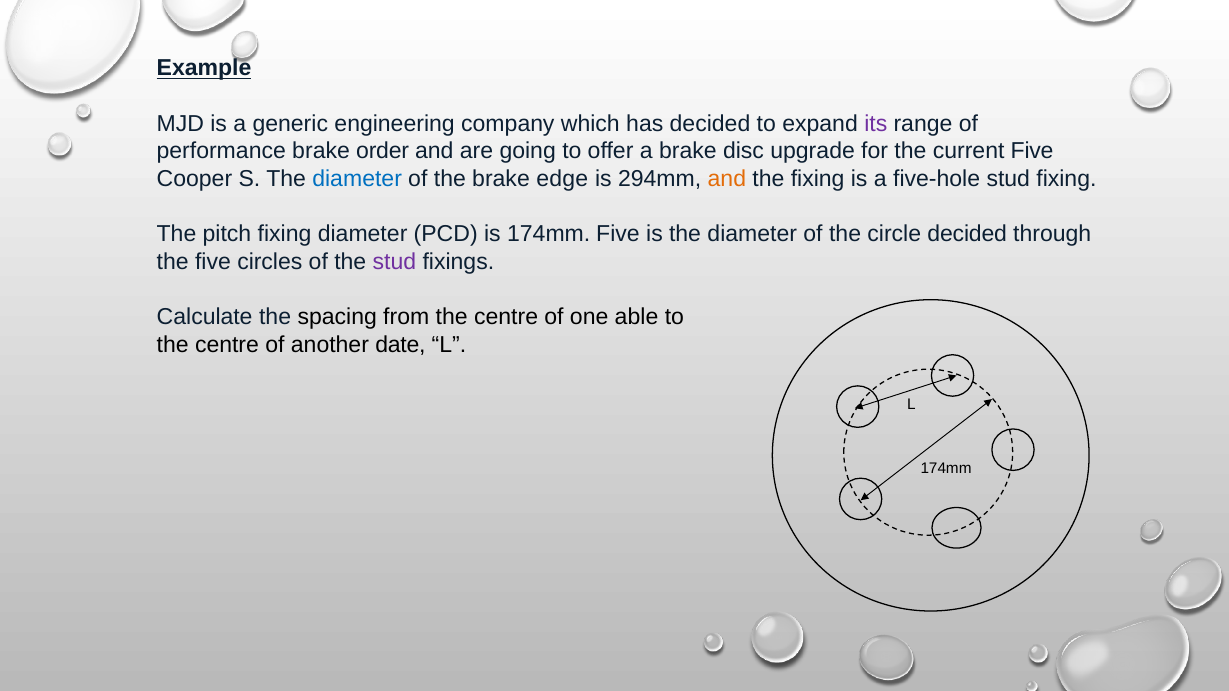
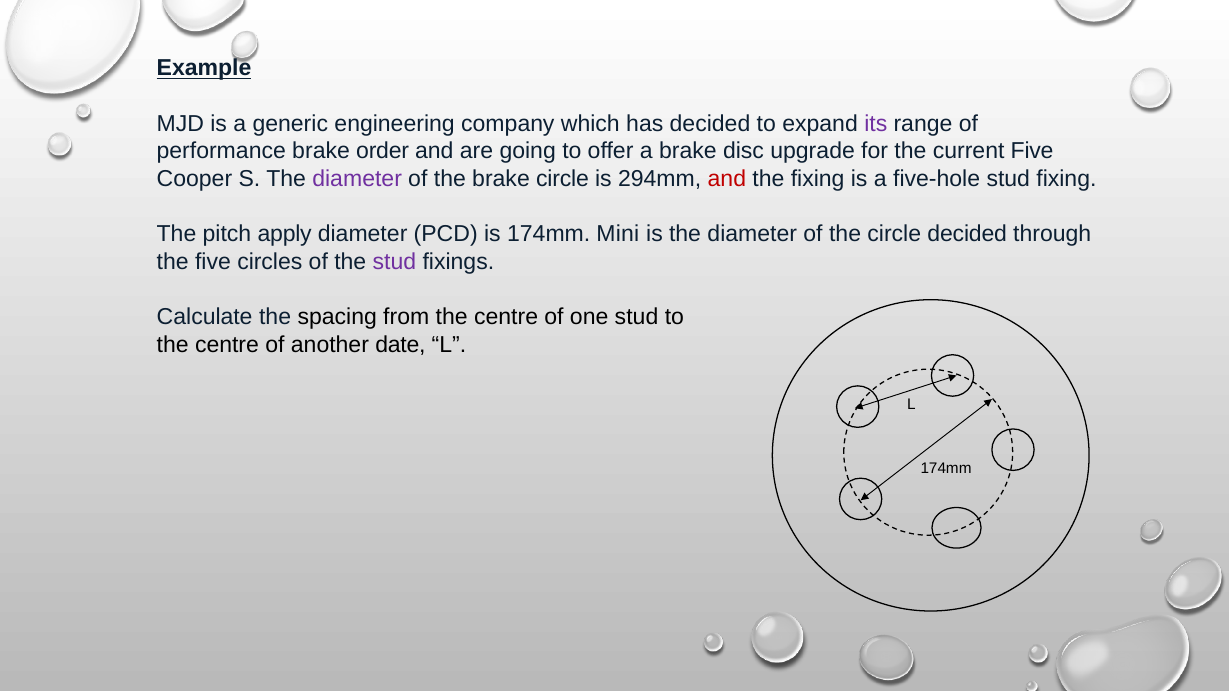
diameter colour: blue -> purple (357, 179)
brake edge: edge -> circle (563, 179)
and colour: orange -> red (727, 179)
pitch fixing: fixing -> apply (285, 234)
174mm Five: Five -> Mini (618, 234)
one able: able -> stud (637, 317)
